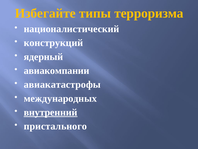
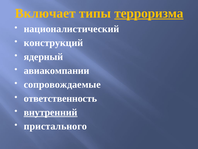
Избегайте: Избегайте -> Включает (45, 13)
терроризма underline: none -> present (149, 13)
авиакатастрофы: авиакатастрофы -> сопровождаемые (62, 84)
международных: международных -> ответственность (60, 98)
